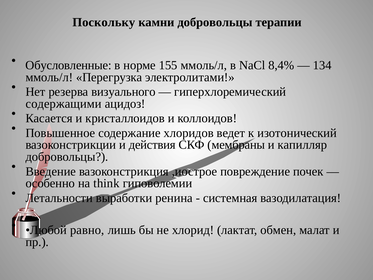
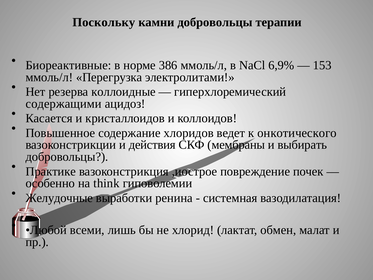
Обусловленные: Обусловленные -> Биореактивные (68, 65)
155: 155 -> 386 (168, 65)
8,4%: 8,4% -> 6,9% (281, 65)
134: 134 -> 153 (322, 65)
визуального: визуального -> коллоидные (123, 92)
изотонический: изотонический -> онкотического (297, 133)
капилляр: капилляр -> выбирать (302, 145)
Введение: Введение -> Практике (51, 171)
Летальности: Летальности -> Желудочные (59, 198)
равно: равно -> всеми (87, 230)
